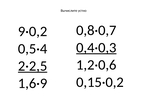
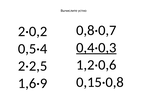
9·0,2: 9·0,2 -> 2·0,2 (33, 32)
2·2,5 underline: present -> none (33, 66)
0,15·0,2: 0,15·0,2 -> 0,15·0,8 (100, 83)
